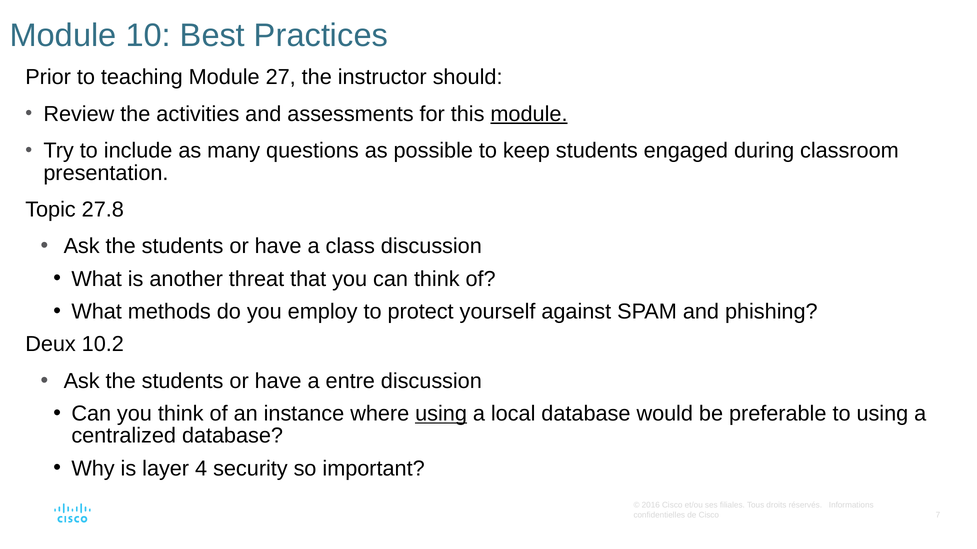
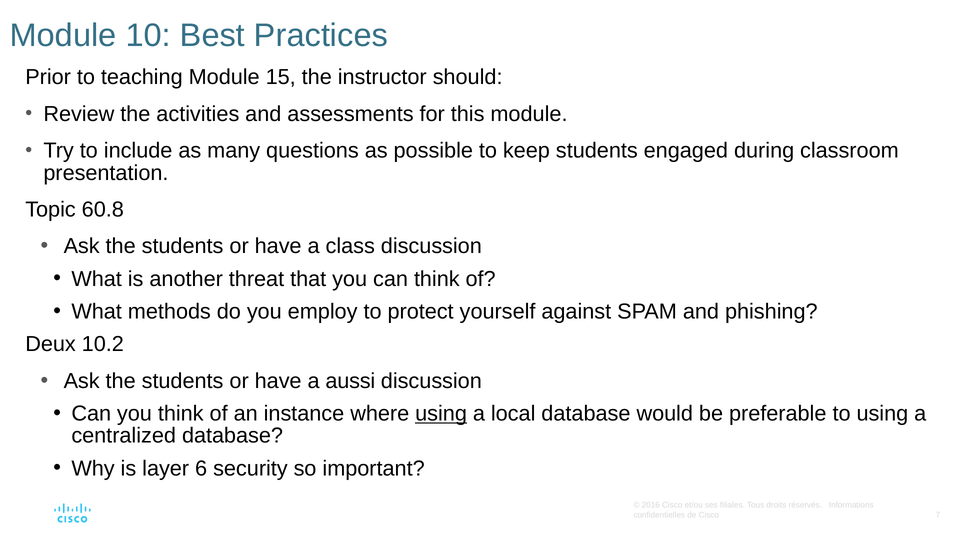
27: 27 -> 15 (281, 77)
module underline: present -> none (529, 114)
27.8: 27.8 -> 60.8 (103, 210)
entre: entre -> aussi (350, 381)
4: 4 -> 6 (201, 469)
